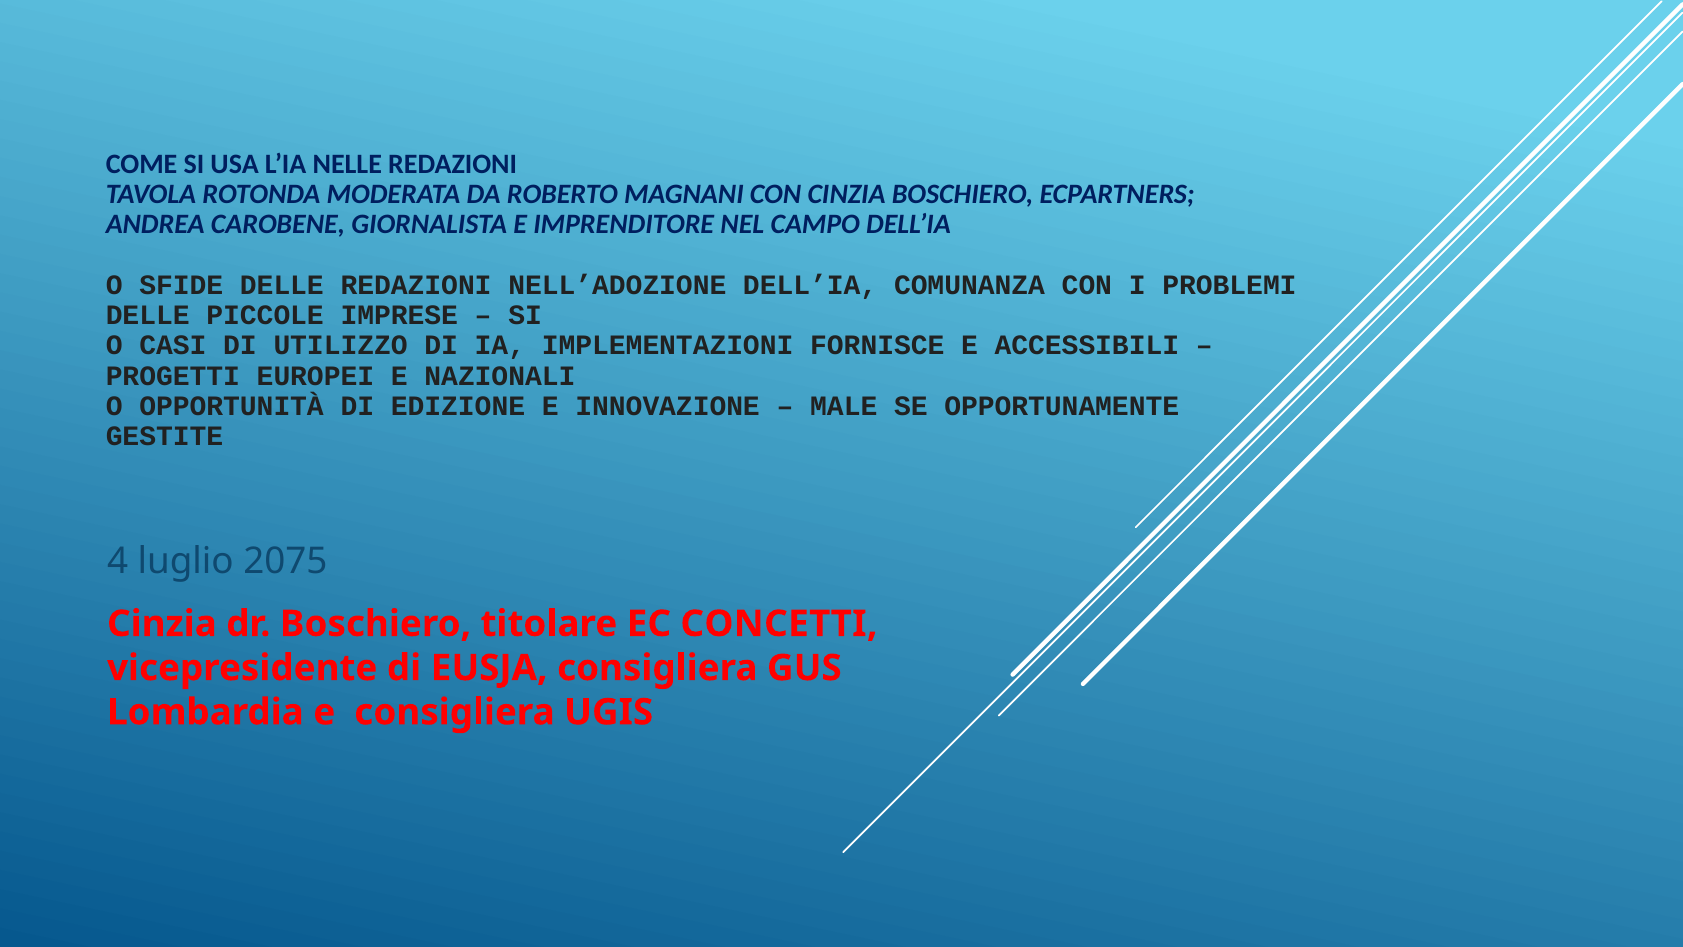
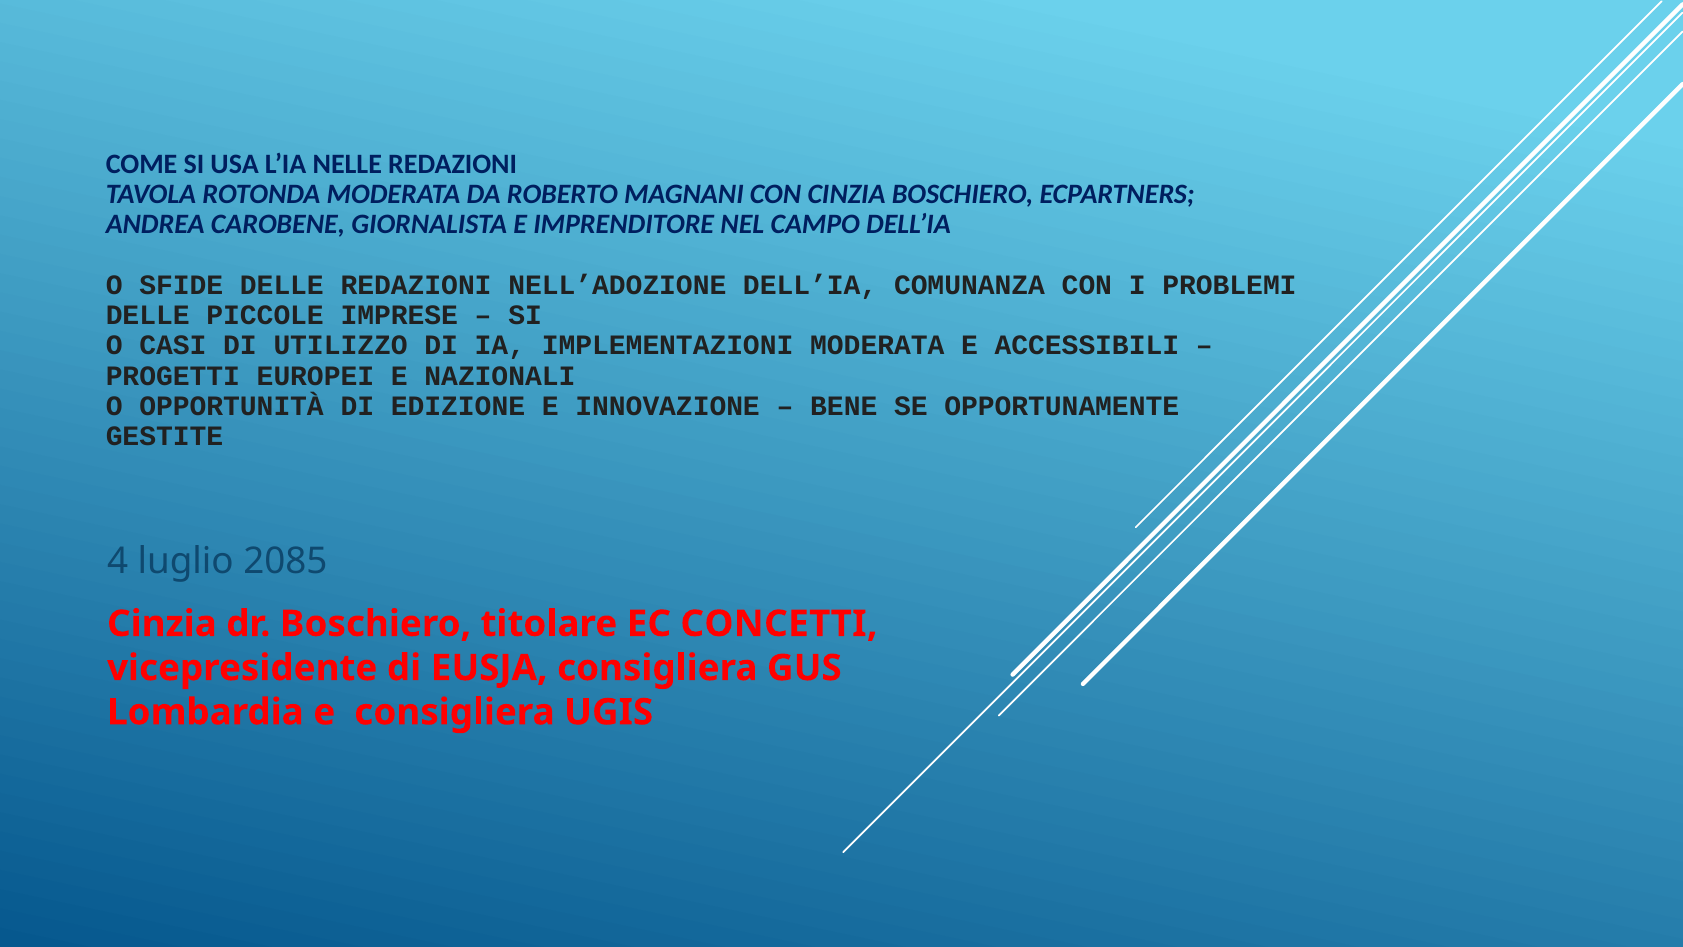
IMPLEMENTAZIONI FORNISCE: FORNISCE -> MODERATA (877, 346)
MALE: MALE -> BENE (844, 406)
2075: 2075 -> 2085 (285, 562)
